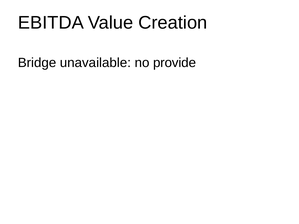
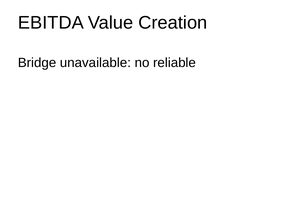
provide: provide -> reliable (175, 63)
